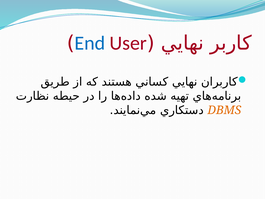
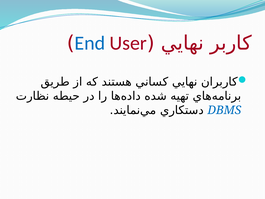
DBMS colour: orange -> blue (224, 110)
